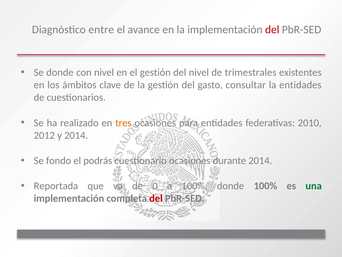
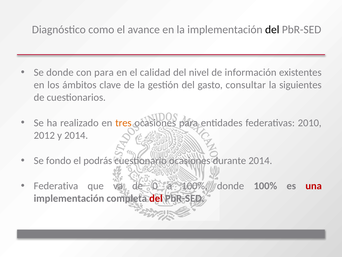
entre: entre -> como (101, 30)
del colour: red -> black (272, 30)
con nivel: nivel -> para (104, 72)
el gestión: gestión -> calidad (155, 72)
trimestrales: trimestrales -> información (251, 72)
la entidades: entidades -> siguientes (300, 85)
Reportada: Reportada -> Federativa (56, 186)
una colour: green -> red (314, 186)
